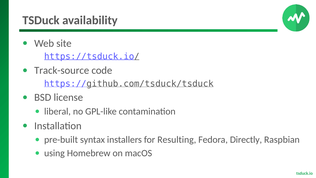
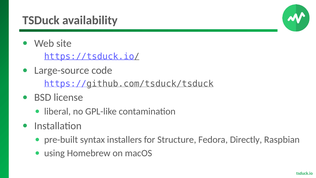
Track-source: Track-source -> Large-source (62, 70)
Resulting: Resulting -> Structure (177, 140)
